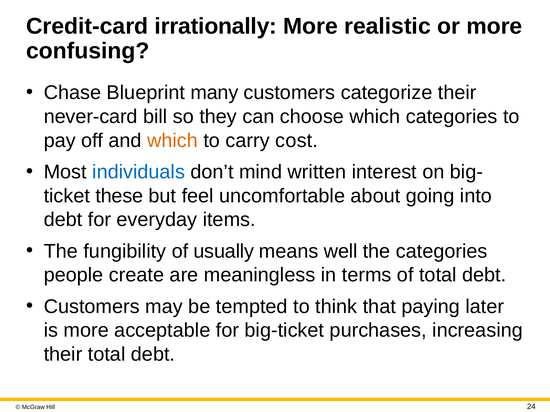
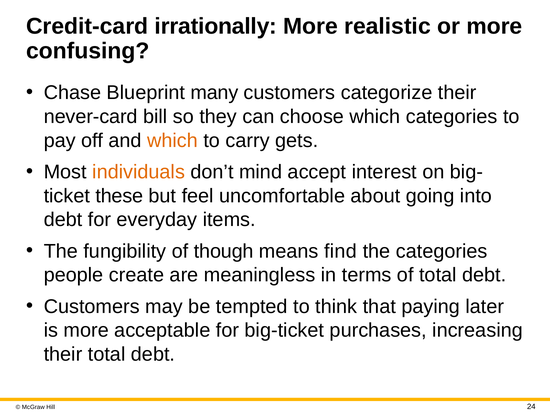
cost: cost -> gets (297, 141)
individuals colour: blue -> orange (139, 172)
written: written -> accept (317, 172)
usually: usually -> though (224, 251)
well: well -> find (341, 251)
